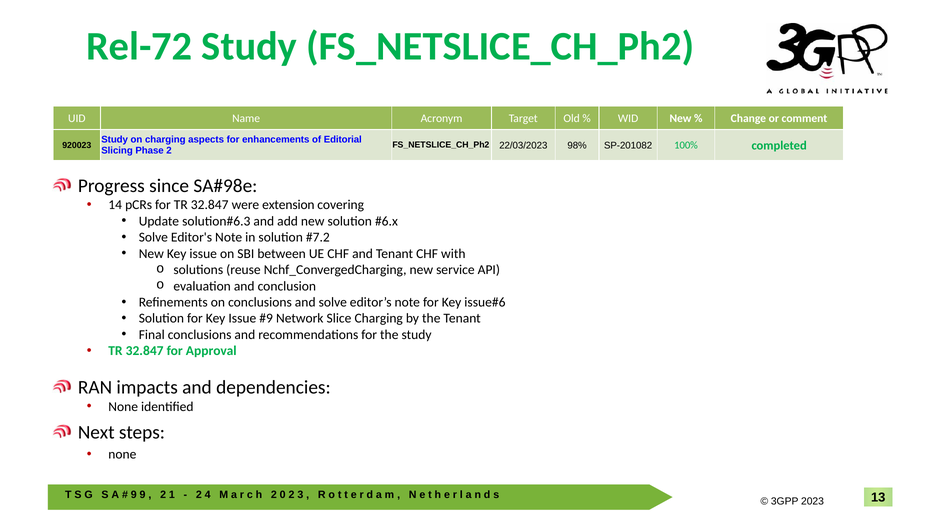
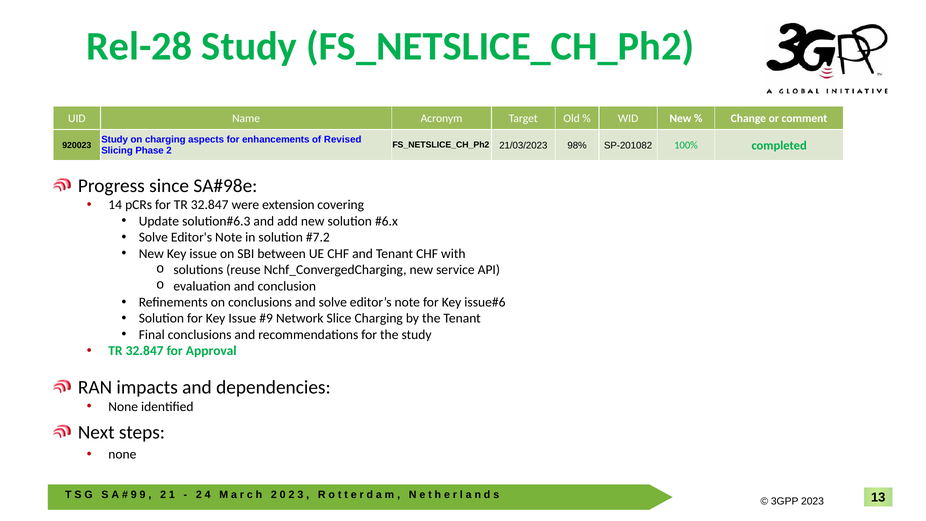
Rel-72: Rel-72 -> Rel-28 (139, 46)
Editorial: Editorial -> Revised (343, 140)
22/03/2023: 22/03/2023 -> 21/03/2023 (523, 145)
